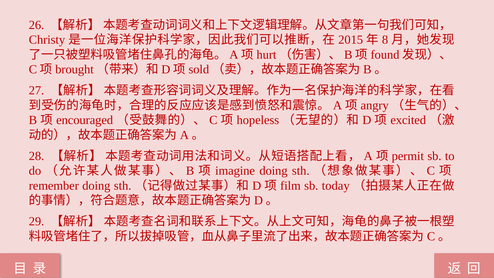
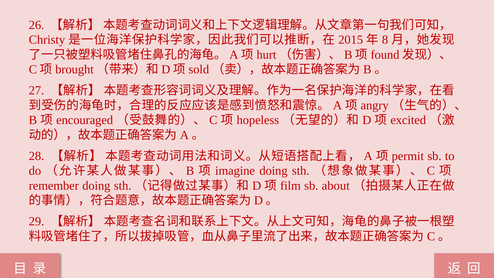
today: today -> about (336, 186)
